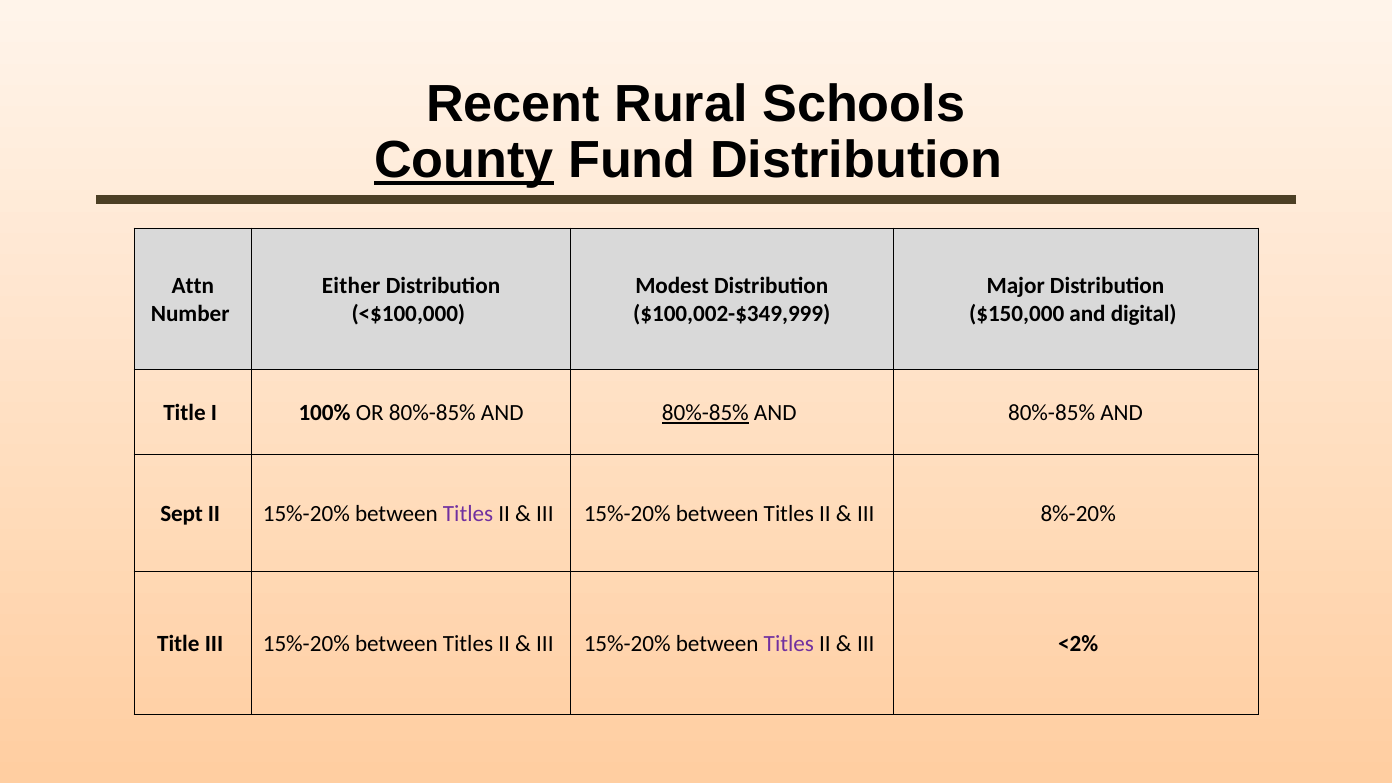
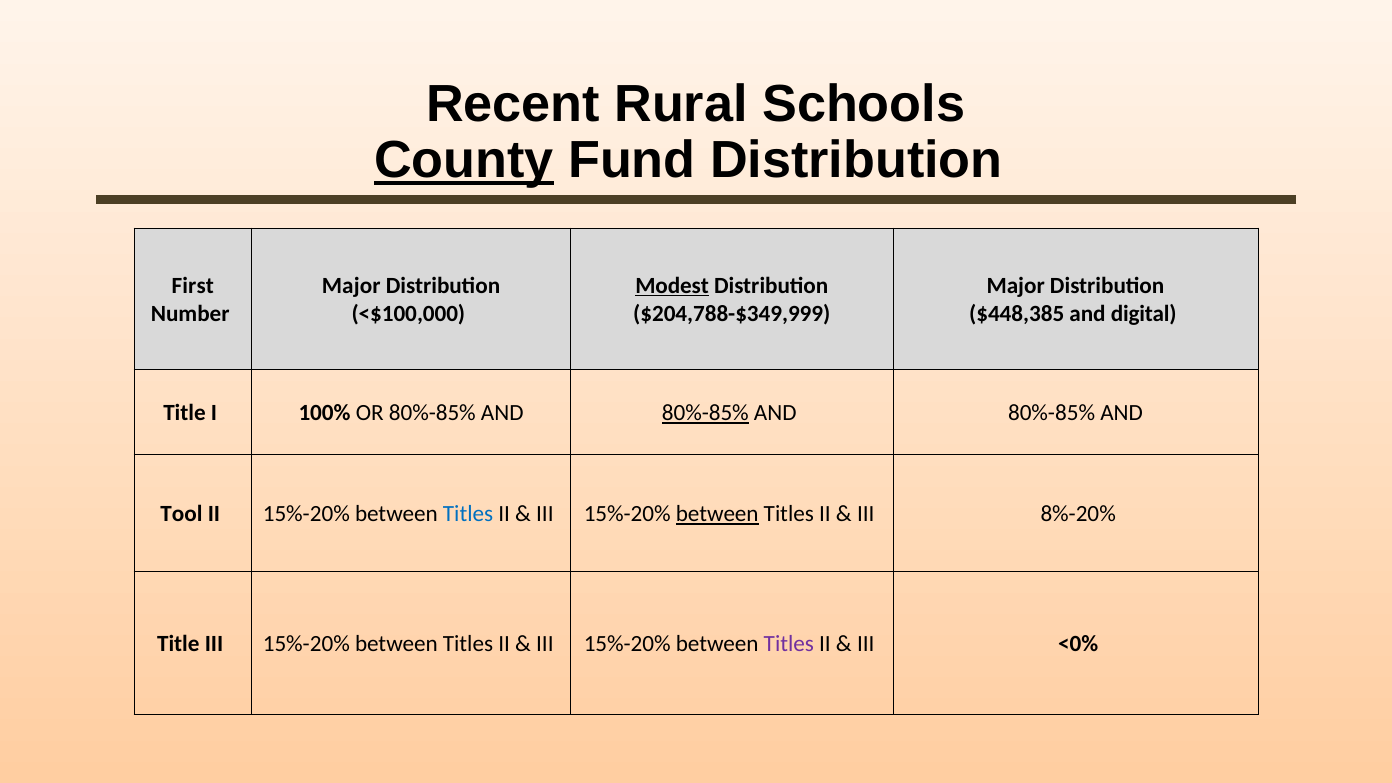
Attn: Attn -> First (193, 285)
Either: Either -> Major (351, 285)
Modest underline: none -> present (672, 285)
$100,002-$349,999: $100,002-$349,999 -> $204,788-$349,999 (732, 314)
$150,000: $150,000 -> $448,385 (1017, 314)
Sept: Sept -> Tool (181, 514)
Titles colour: purple -> blue (468, 514)
between underline: none -> present (717, 514)
<2%: <2% -> <0% (1078, 644)
